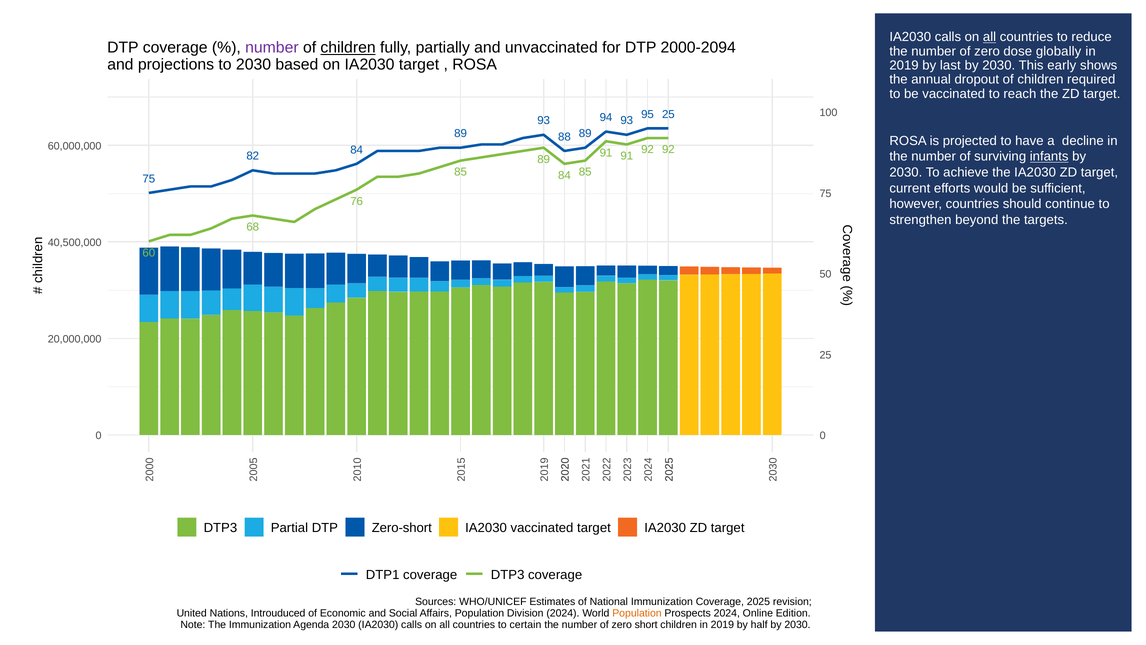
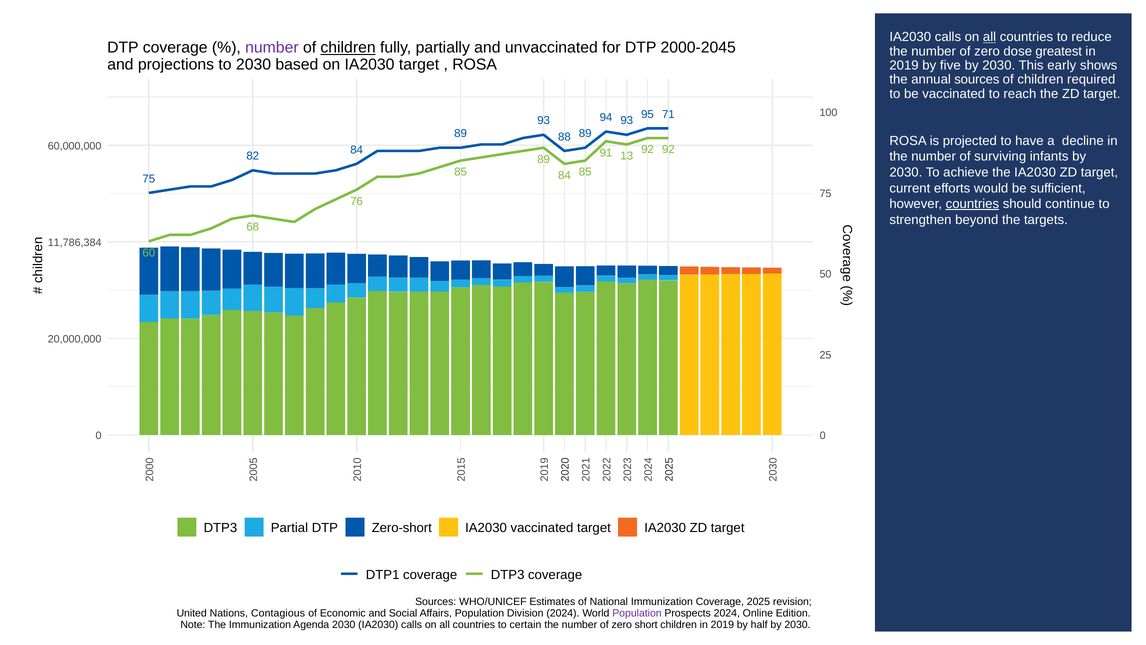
2000-2094: 2000-2094 -> 2000-2045 (698, 48)
globally: globally -> greatest (1059, 51)
last: last -> five (950, 65)
annual dropout: dropout -> sources (977, 80)
95 25: 25 -> 71 (668, 114)
91 91: 91 -> 13 (627, 156)
infants underline: present -> none (1049, 157)
countries underline: none -> present (972, 204)
40,500,000: 40,500,000 -> 11,786,384 (75, 242)
Introuduced: Introuduced -> Contagious (278, 613)
Population colour: orange -> purple (637, 613)
